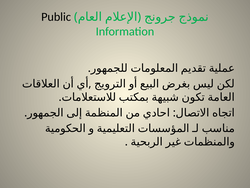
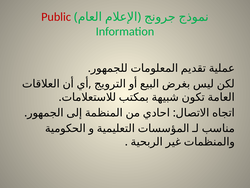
Public colour: black -> red (56, 17)
